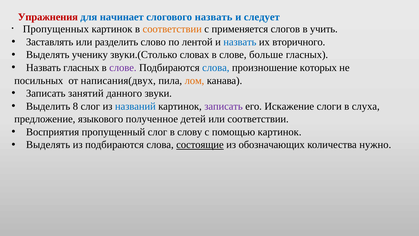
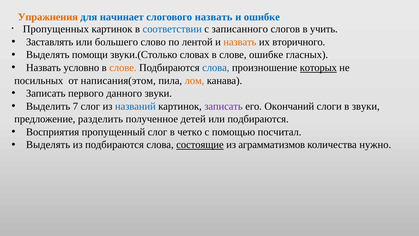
Упражнения colour: red -> orange (48, 17)
и следует: следует -> ошибке (262, 17)
соответствии colour: orange -> blue (172, 29)
применяется: применяется -> записанного (240, 29)
разделить: разделить -> большего (116, 42)
назвать colour: blue -> orange (240, 42)
ученику: ученику -> помощи (90, 55)
слове больше: больше -> ошибке (266, 55)
Назвать гласных: гласных -> условно (81, 68)
слове colour: purple -> orange (123, 68)
которых underline: none -> present (318, 68)
написания(двух: написания(двух -> написания(этом (118, 80)
занятий: занятий -> первого (86, 93)
8: 8 -> 7 (75, 106)
Искажение: Искажение -> Окончаний (289, 106)
в слуха: слуха -> звуки (366, 106)
языкового: языкового -> разделить (100, 119)
или соответствии: соответствии -> подбираются (258, 119)
слову: слову -> четко (190, 132)
помощью картинок: картинок -> посчитал (280, 132)
обозначающих: обозначающих -> аграмматизмов (272, 145)
